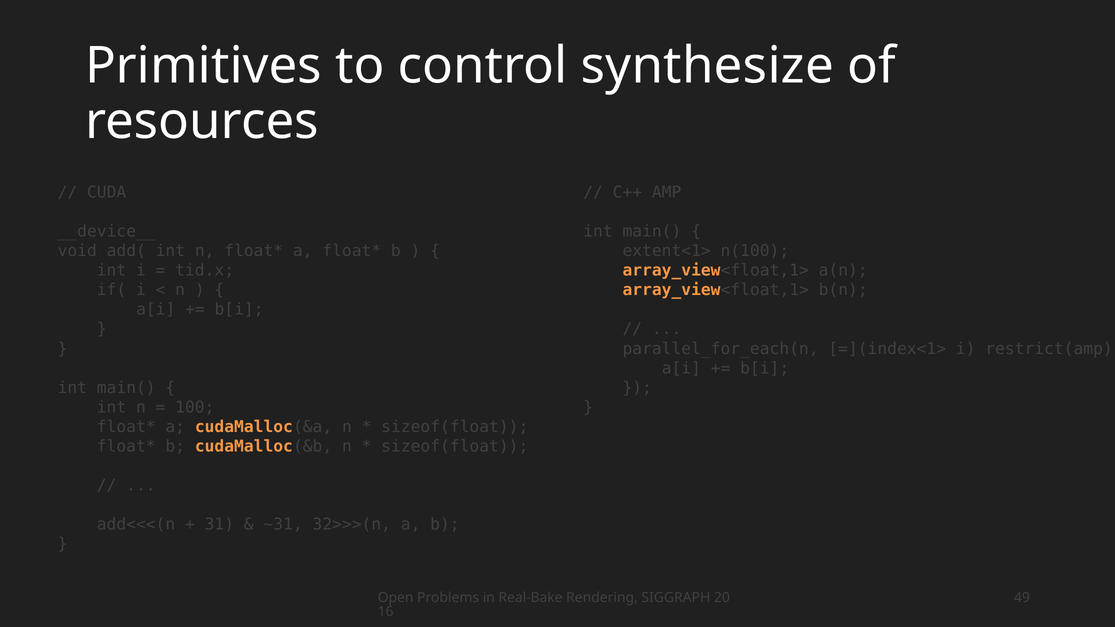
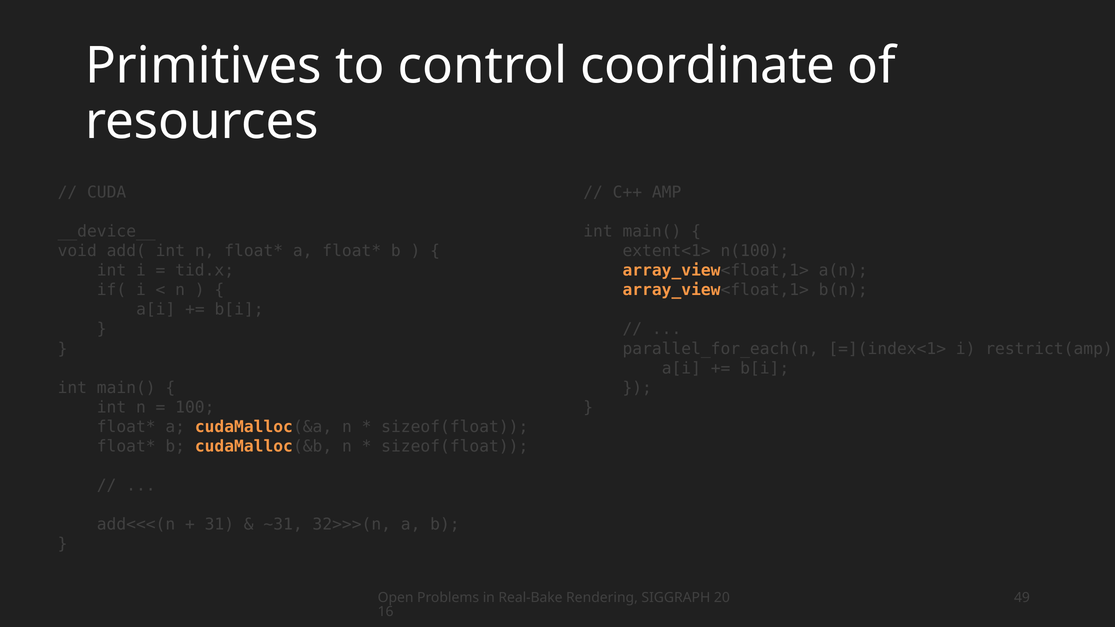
synthesize: synthesize -> coordinate (708, 66)
